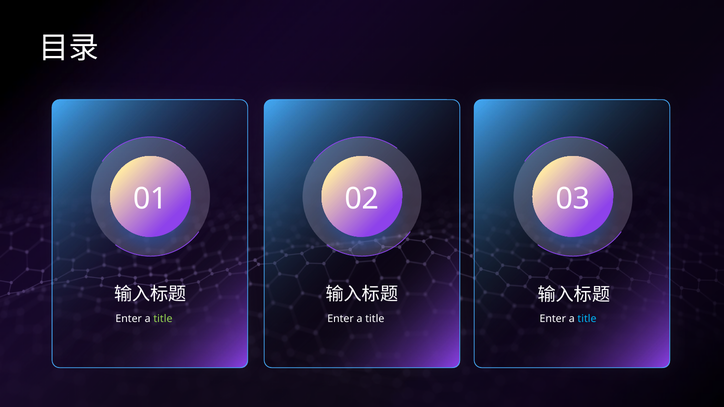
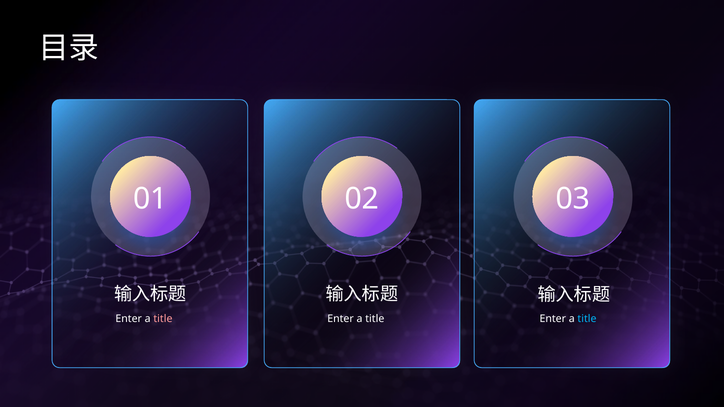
title colour: light green -> pink (163, 319)
